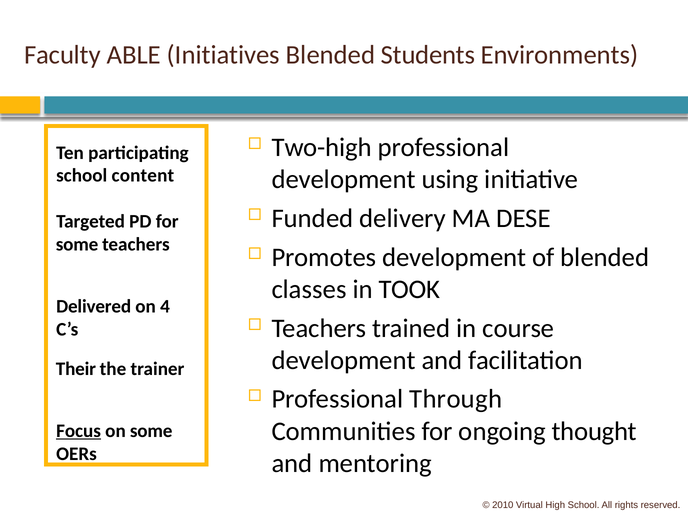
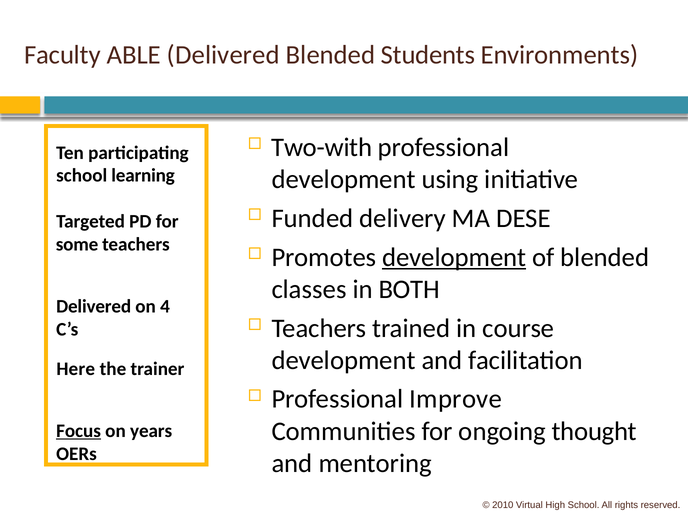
ABLE Initiatives: Initiatives -> Delivered (223, 55)
Two-high: Two-high -> Two-with (322, 148)
content: content -> learning (143, 176)
development underline: none -> present (454, 257)
TOOK: TOOK -> BOTH (409, 289)
Their: Their -> Here (76, 369)
Through: Through -> Improve (456, 399)
on some: some -> years (151, 431)
